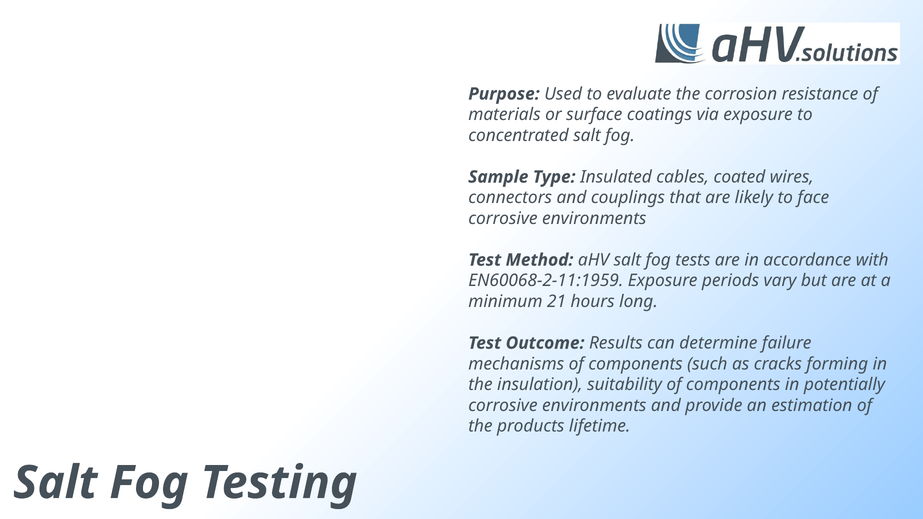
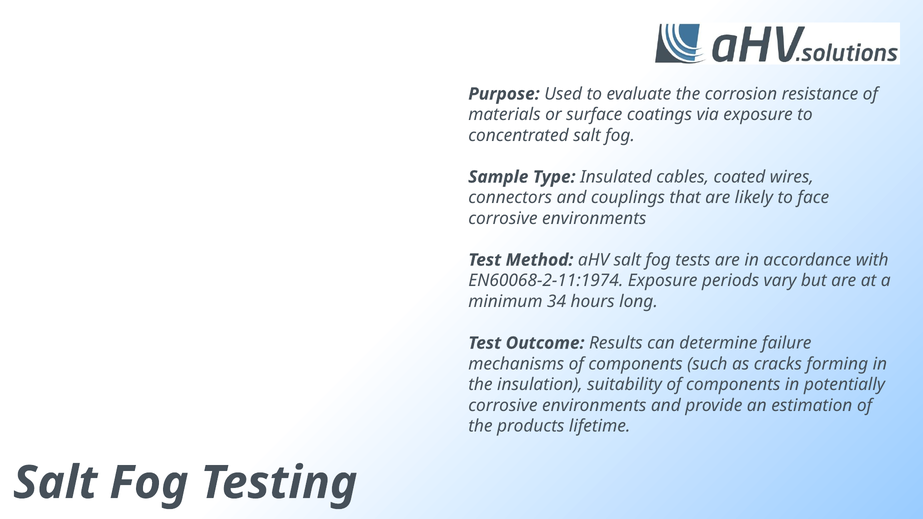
EN60068-2-11:1959: EN60068-2-11:1959 -> EN60068-2-11:1974 (546, 281)
21: 21 -> 34 (557, 302)
